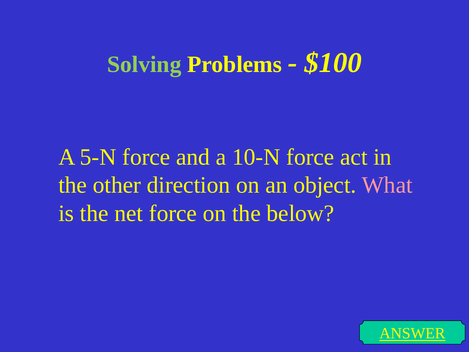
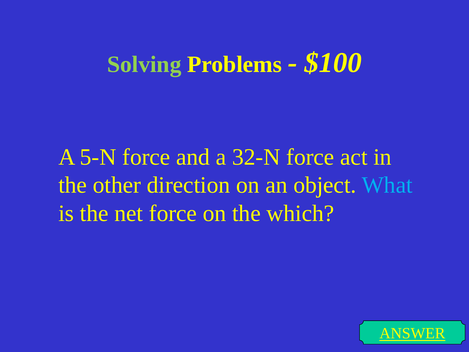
10-N: 10-N -> 32-N (256, 157)
What colour: pink -> light blue (387, 185)
below: below -> which (300, 213)
